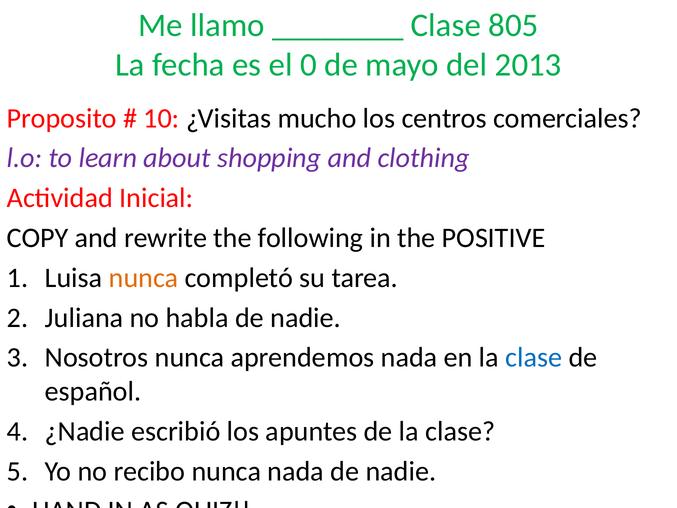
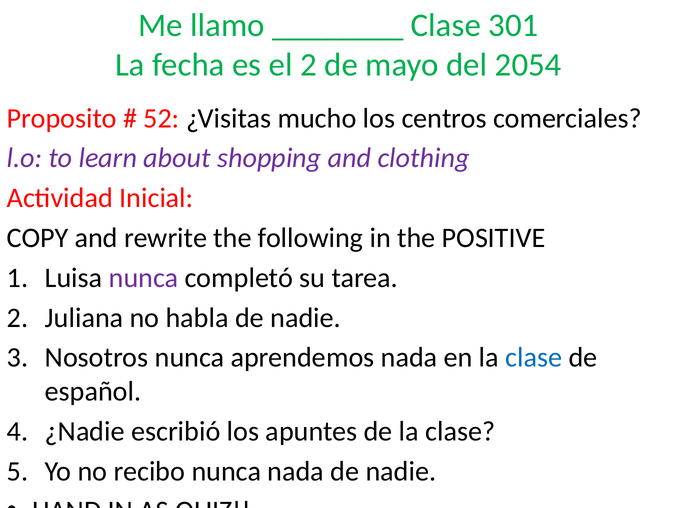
805: 805 -> 301 (513, 25)
el 0: 0 -> 2 (308, 65)
2013: 2013 -> 2054 (528, 65)
10: 10 -> 52 (161, 118)
nunca colour: orange -> purple (144, 278)
